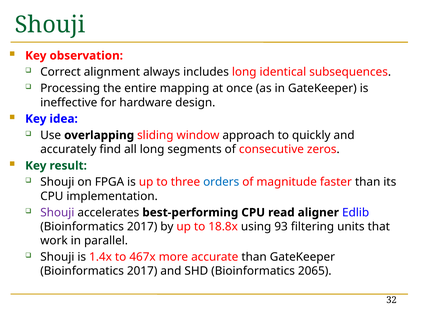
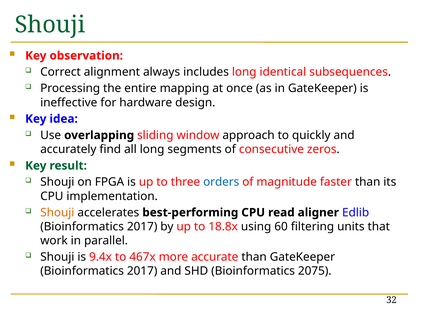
Shouji colour: purple -> orange (57, 213)
93: 93 -> 60 (281, 227)
1.4x: 1.4x -> 9.4x (101, 257)
2065: 2065 -> 2075 (315, 271)
